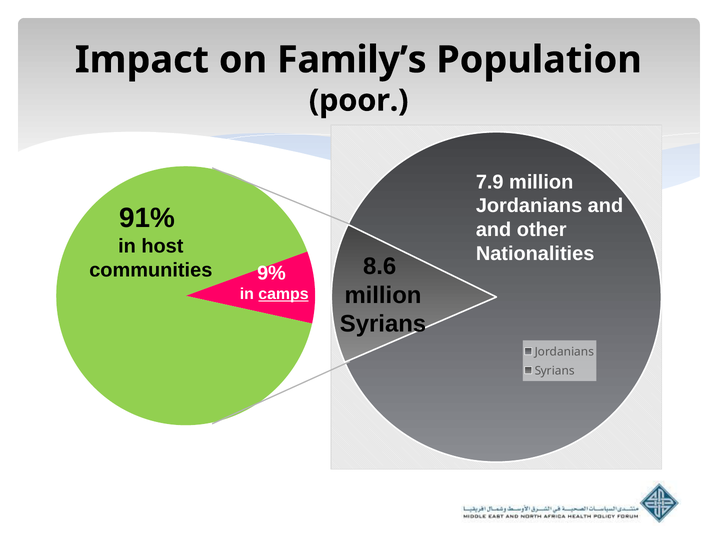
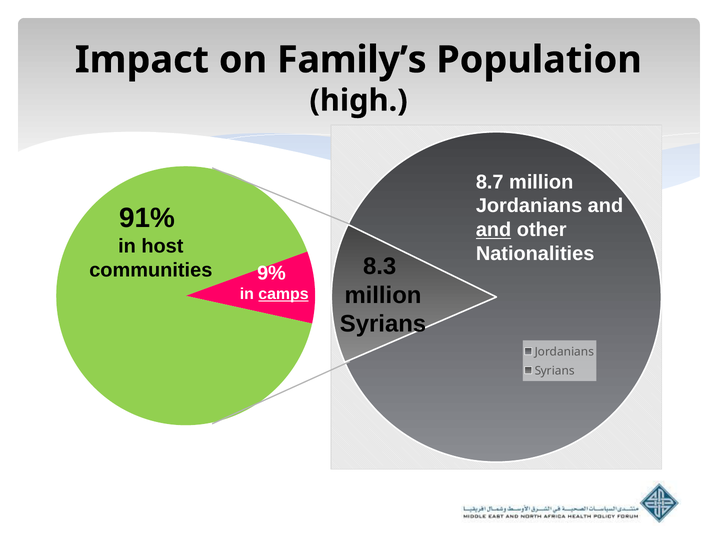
poor: poor -> high (359, 100)
7.9: 7.9 -> 8.7 (490, 182)
and underline: none -> present (494, 230)
8.6: 8.6 -> 8.3 (380, 266)
